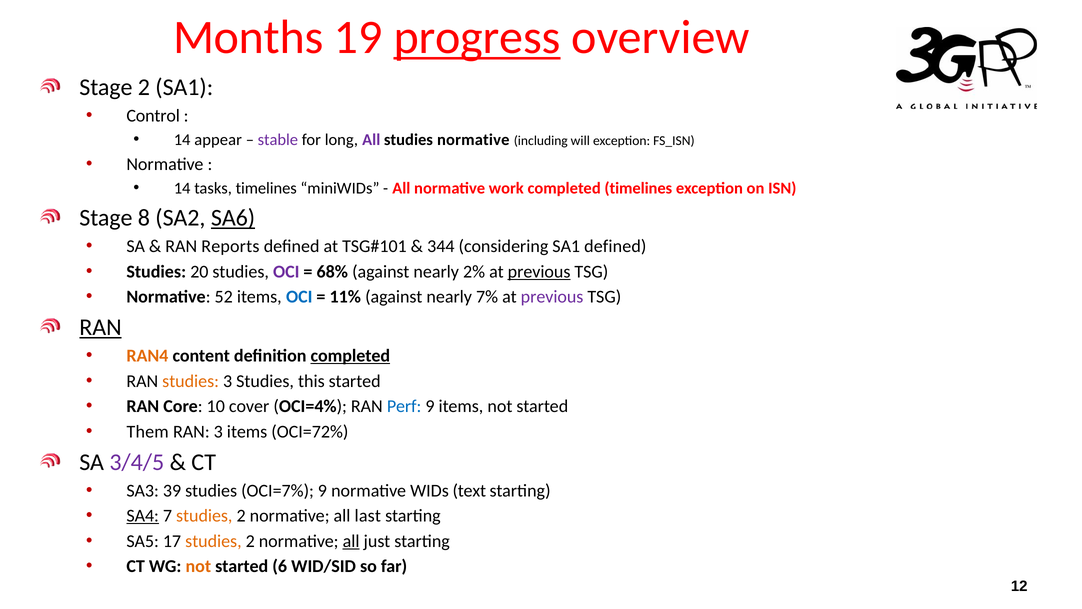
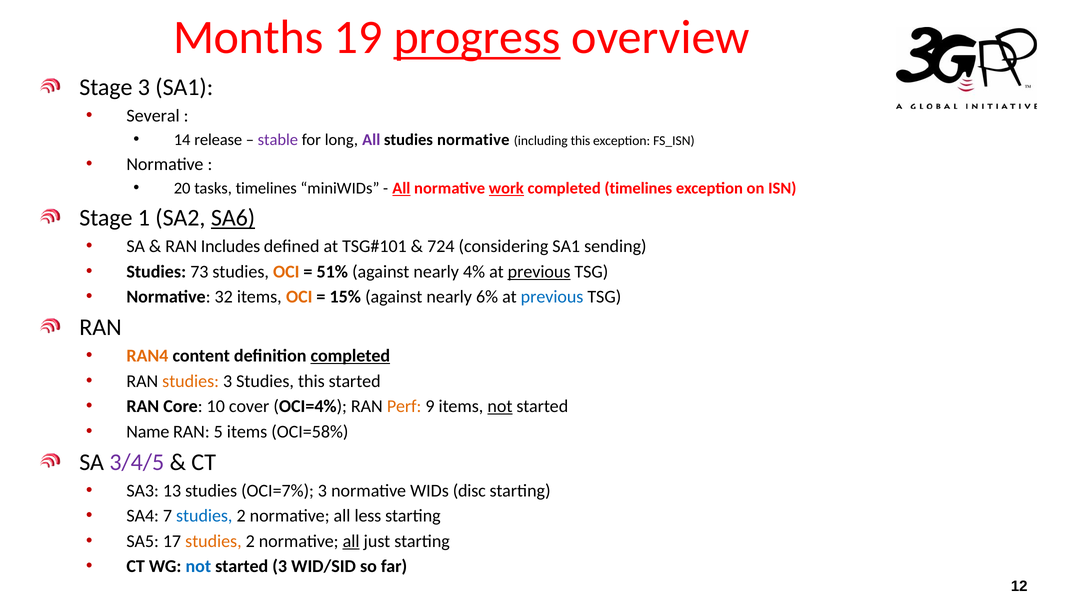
Stage 2: 2 -> 3 (144, 87)
Control: Control -> Several (153, 116)
appear: appear -> release (218, 140)
including will: will -> this (580, 141)
14: 14 -> 20 (182, 188)
All underline: none -> present (401, 188)
work underline: none -> present (506, 188)
8: 8 -> 1 (144, 218)
Reports: Reports -> Includes (231, 246)
344: 344 -> 724 (441, 246)
SA1 defined: defined -> sending (615, 246)
20: 20 -> 73 (199, 271)
OCI colour: purple -> orange (286, 271)
68%: 68% -> 51% (332, 271)
2%: 2% -> 4% (474, 271)
52: 52 -> 32 (224, 297)
OCI colour: blue -> orange (299, 297)
11%: 11% -> 15% (345, 297)
7%: 7% -> 6% (487, 297)
previous colour: purple -> blue (552, 297)
RAN underline: present -> none (100, 327)
Perf colour: blue -> orange (404, 406)
not underline: none -> present (500, 406)
Them: Them -> Name (148, 431)
RAN 3: 3 -> 5 (218, 431)
OCI=72%: OCI=72% -> OCI=58% (310, 431)
39: 39 -> 13 (172, 490)
OCI=7% 9: 9 -> 3 (322, 490)
text: text -> disc (469, 490)
SA4 underline: present -> none (143, 516)
studies colour: orange -> blue (204, 516)
last: last -> less (368, 516)
not colour: orange -> blue (198, 566)
started 6: 6 -> 3 (280, 566)
